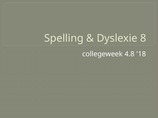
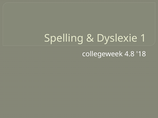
8: 8 -> 1 (143, 38)
